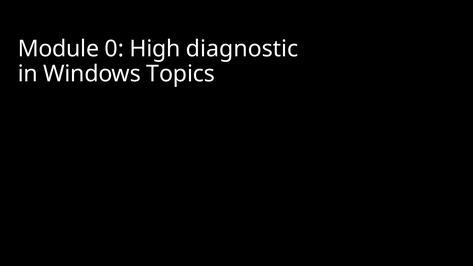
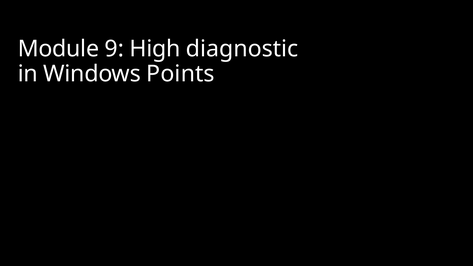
0: 0 -> 9 (114, 49)
Topics: Topics -> Points (181, 74)
